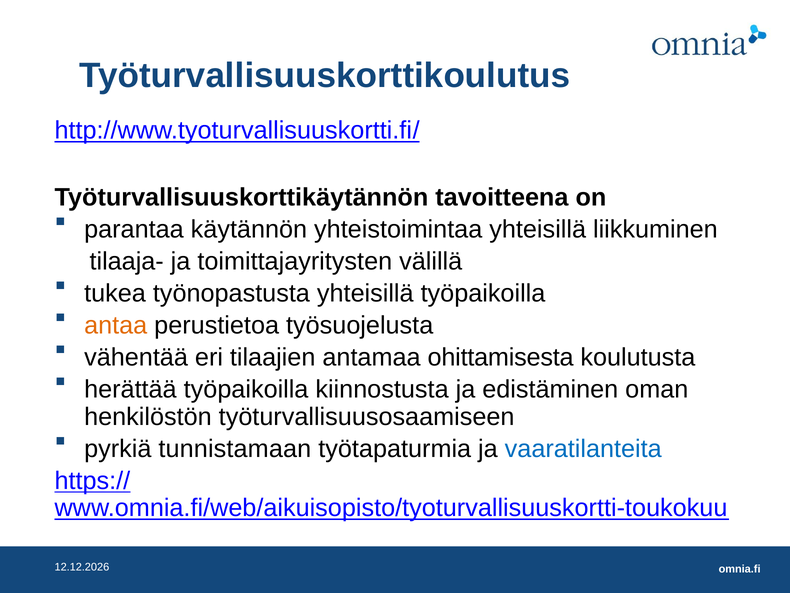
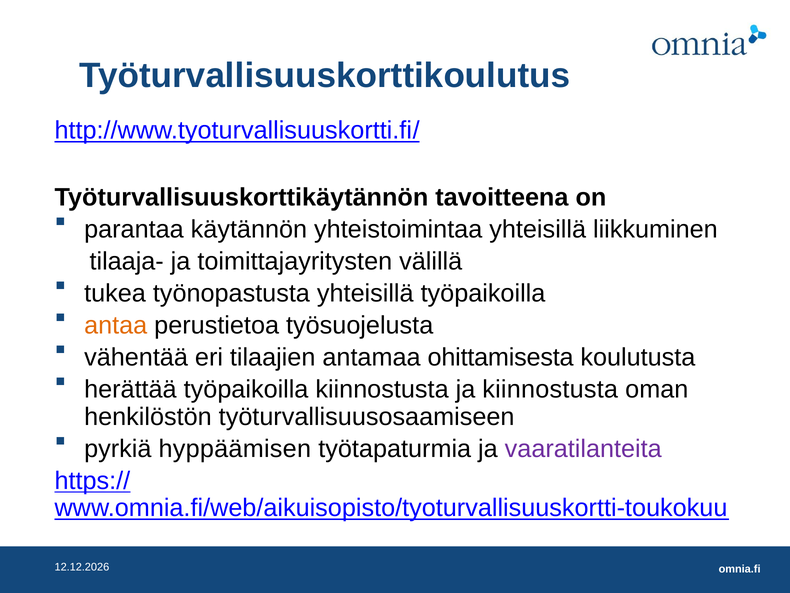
ja edistäminen: edistäminen -> kiinnostusta (550, 389)
tunnistamaan: tunnistamaan -> hyppäämisen (235, 448)
vaaratilanteita colour: blue -> purple (583, 448)
